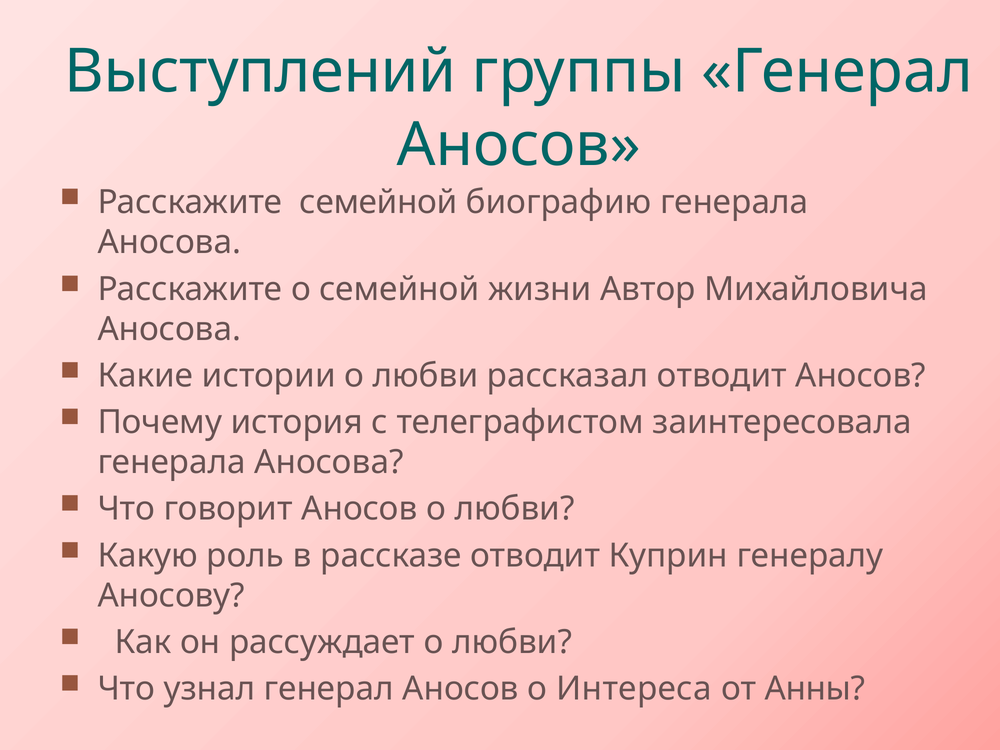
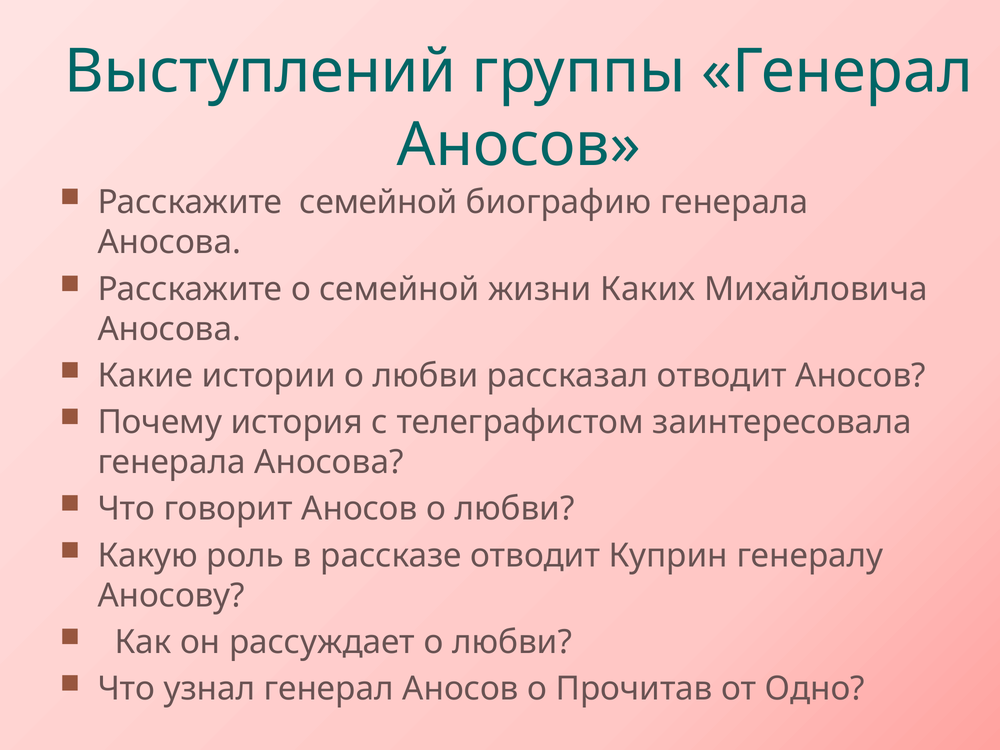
Автор: Автор -> Каких (648, 289)
Интереса: Интереса -> Прочитав (634, 689)
Анны: Анны -> Одно (815, 689)
